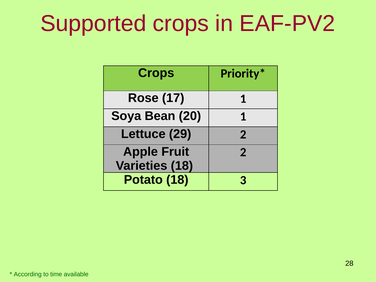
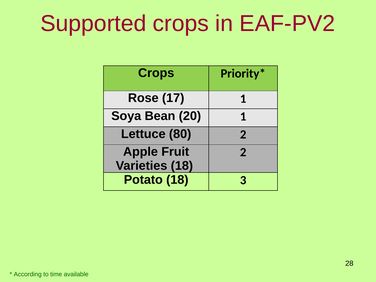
29: 29 -> 80 (180, 134)
